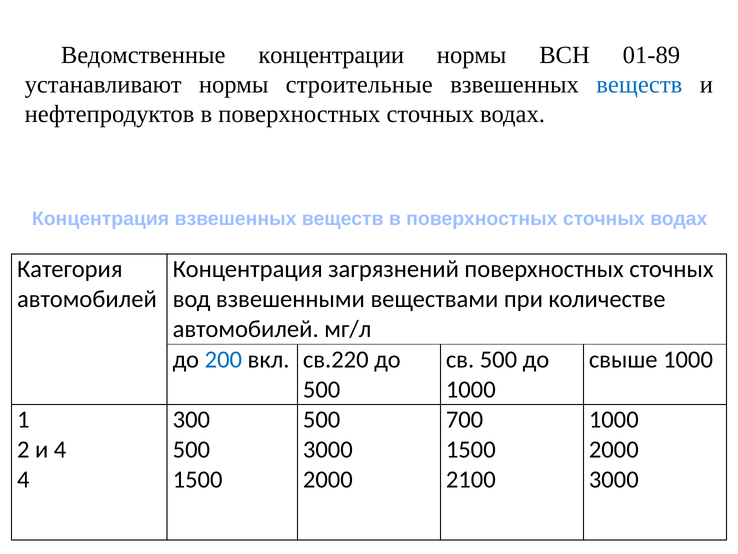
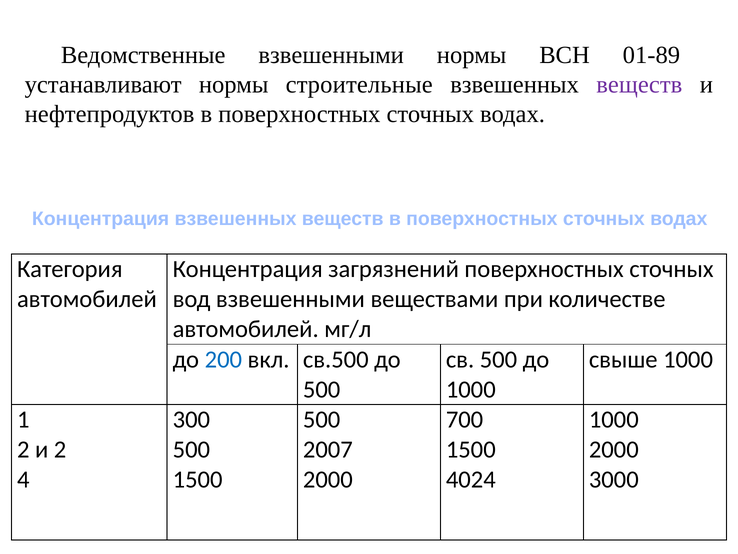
Ведомственные концентрации: концентрации -> взвешенными (331, 55)
веществ colour: blue -> purple (639, 85)
св.220: св.220 -> св.500 (336, 359)
и 4: 4 -> 2 (60, 449)
3000: 3000 -> 2007 (328, 449)
2100: 2100 -> 4024 (471, 479)
